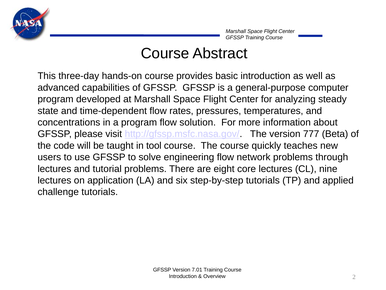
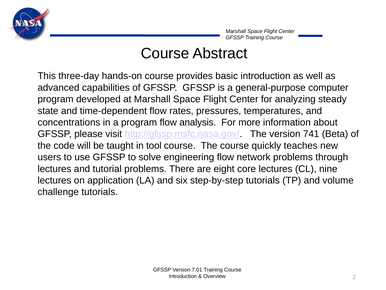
solution: solution -> analysis (198, 122)
777: 777 -> 741 (311, 134)
applied: applied -> volume (338, 180)
